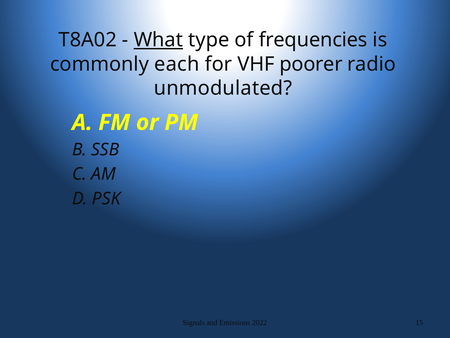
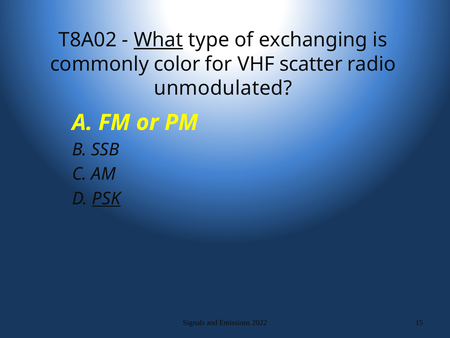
frequencies: frequencies -> exchanging (313, 40)
each: each -> color (177, 64)
poorer: poorer -> scatter (311, 64)
PSK underline: none -> present (106, 198)
